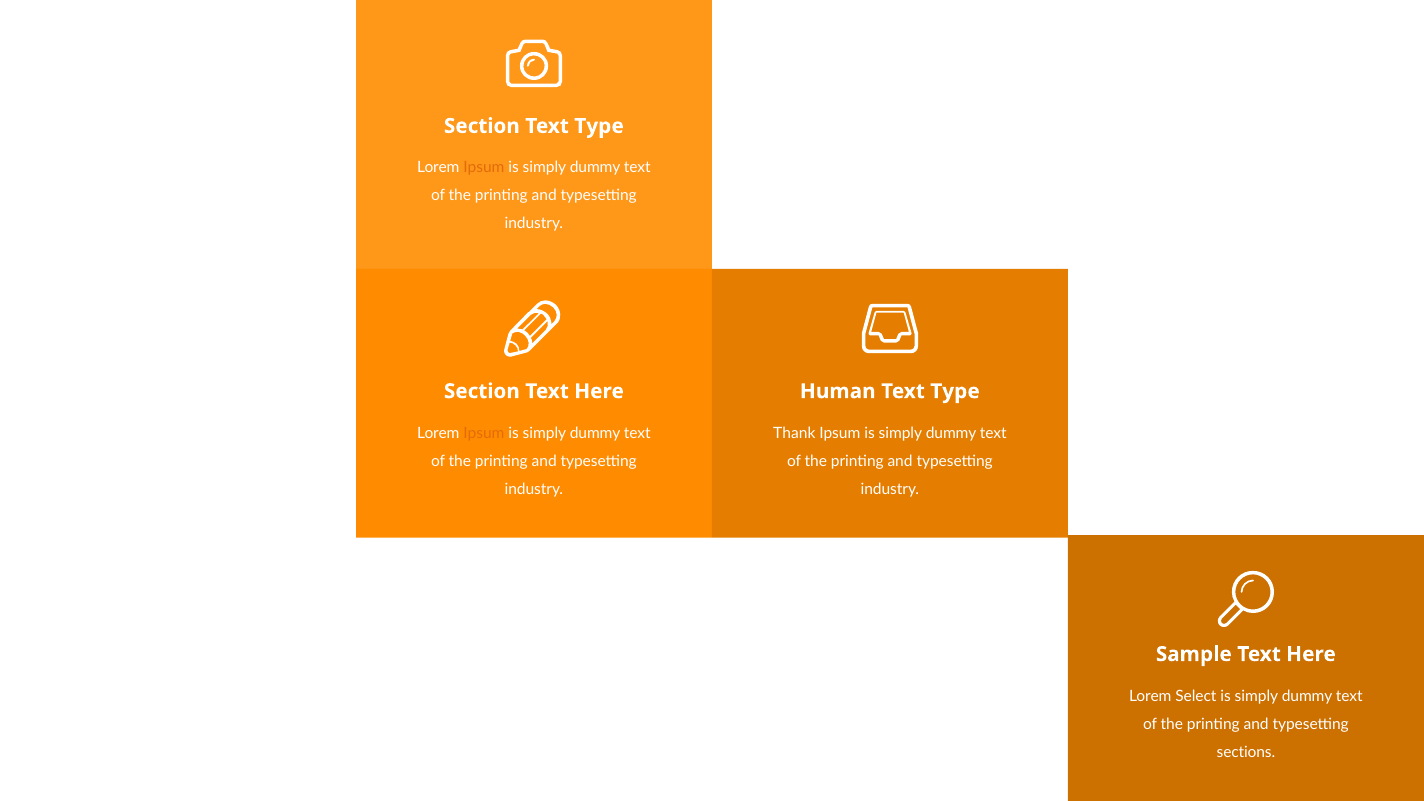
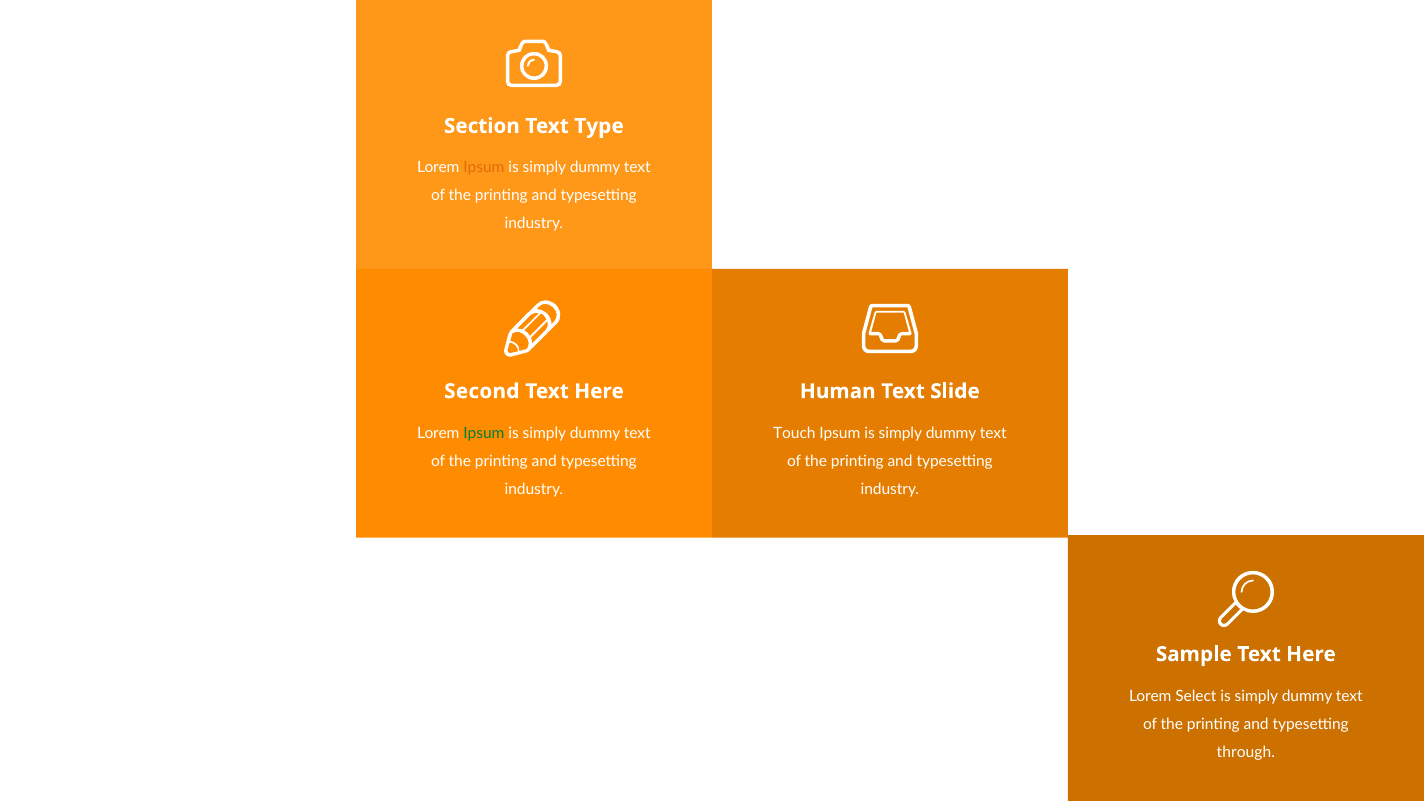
Section: Section -> Second (482, 391)
Type: Type -> Slide (955, 391)
Ipsum colour: orange -> green (484, 433)
Thank: Thank -> Touch (794, 433)
sections: sections -> through (1246, 752)
